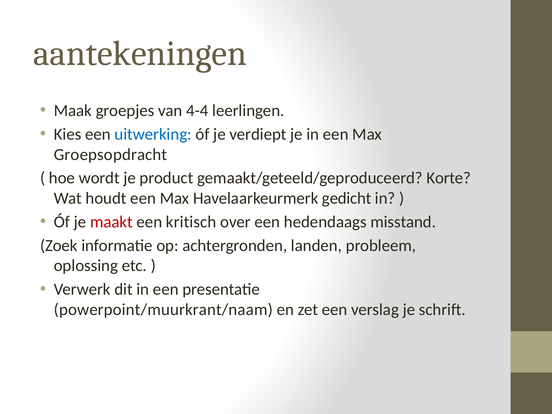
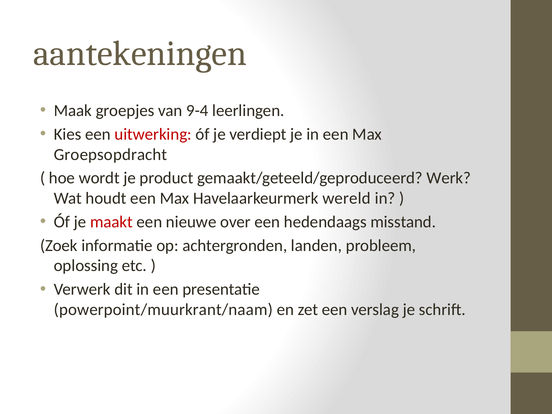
4-4: 4-4 -> 9-4 (197, 111)
uitwerking colour: blue -> red (153, 134)
Korte: Korte -> Werk (449, 178)
gedicht: gedicht -> wereld (347, 198)
kritisch: kritisch -> nieuwe (191, 222)
